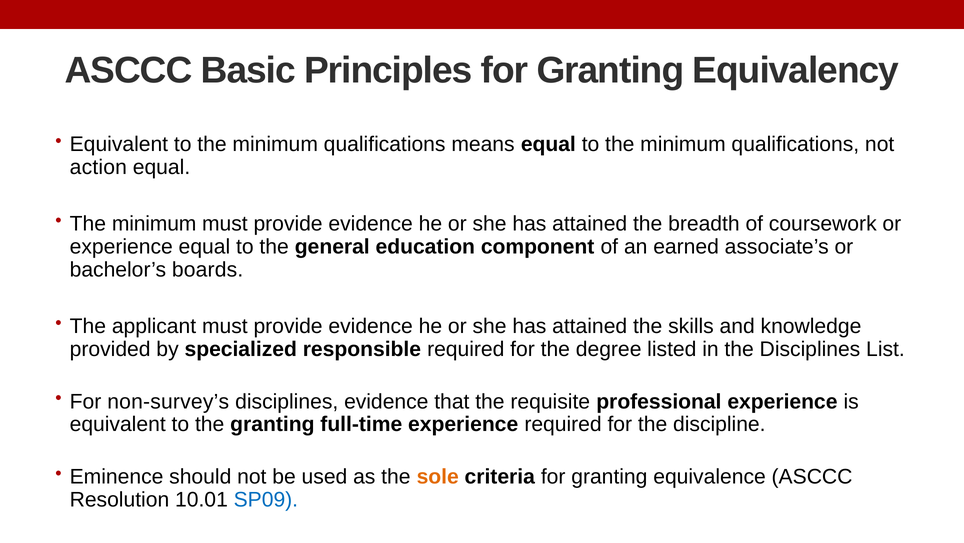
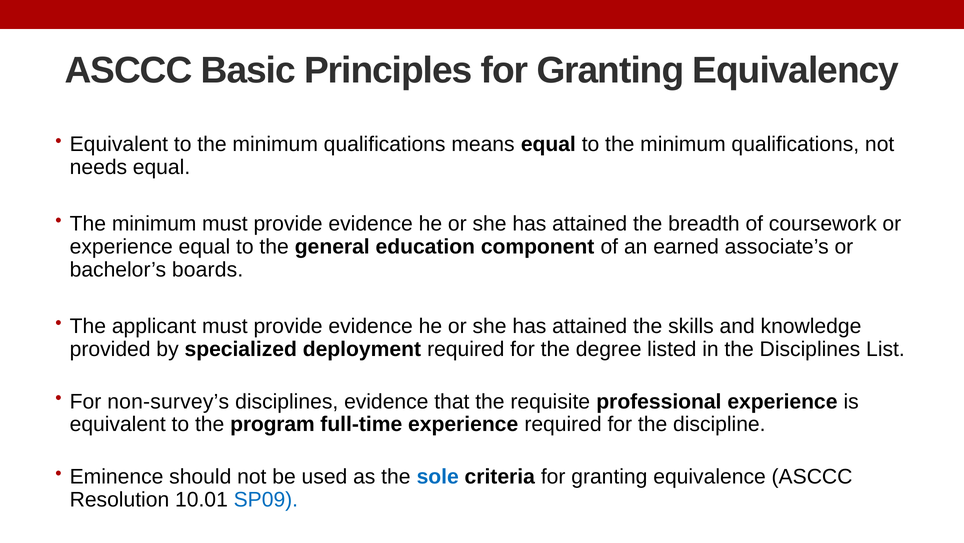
action: action -> needs (98, 167)
responsible: responsible -> deployment (362, 349)
the granting: granting -> program (272, 424)
sole colour: orange -> blue (438, 476)
